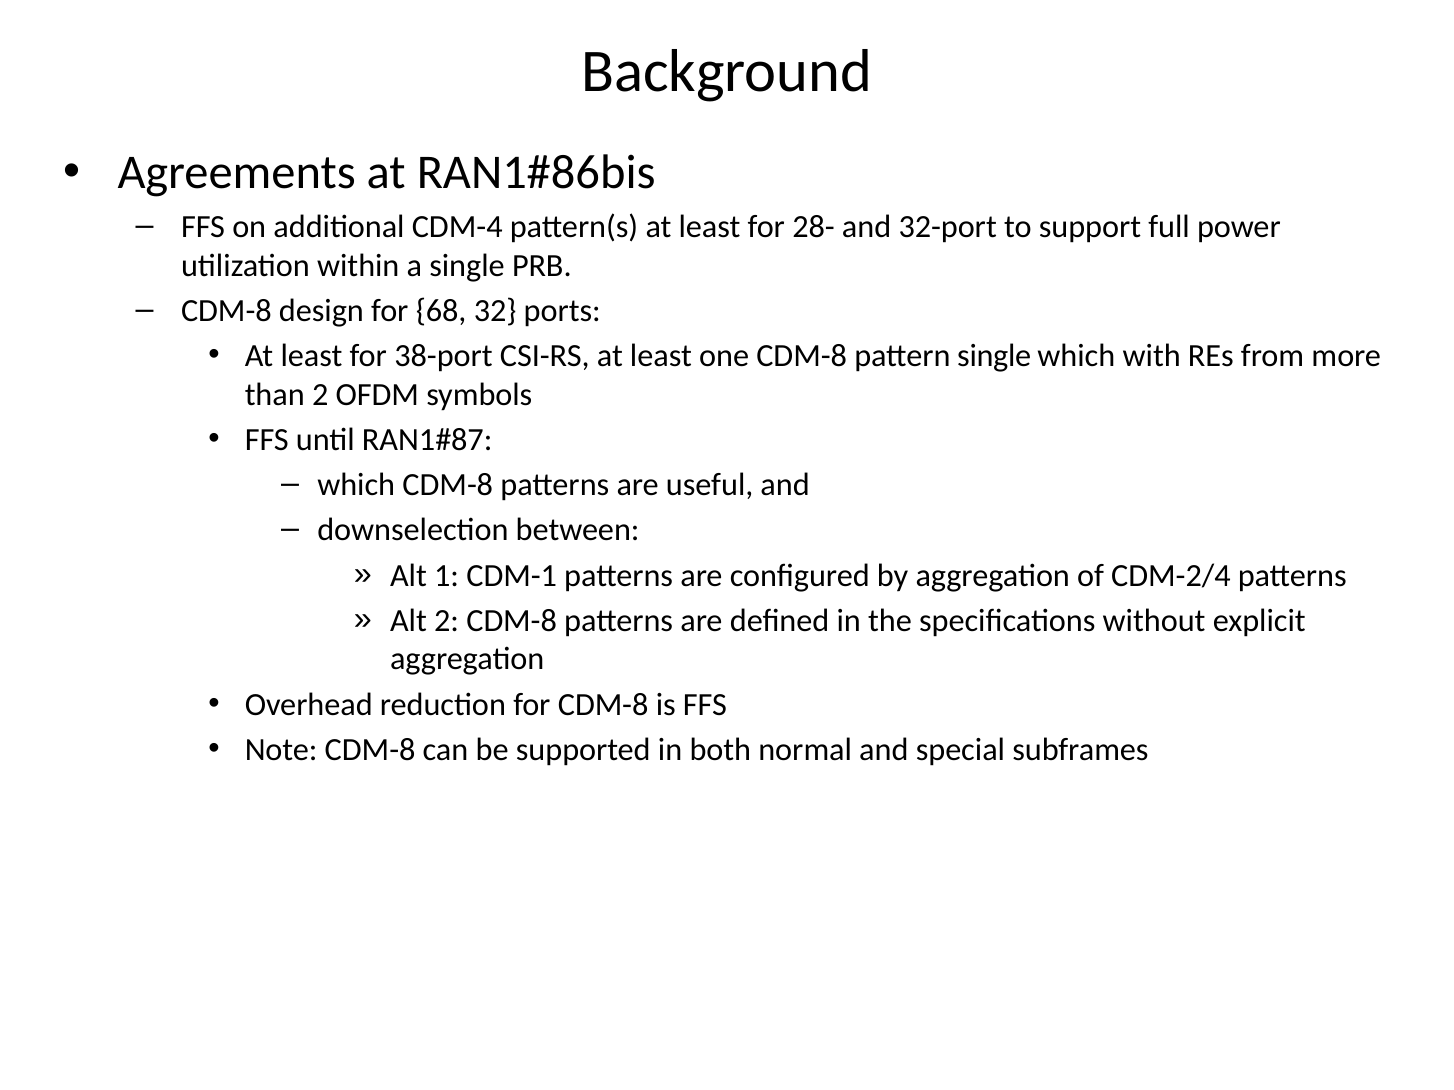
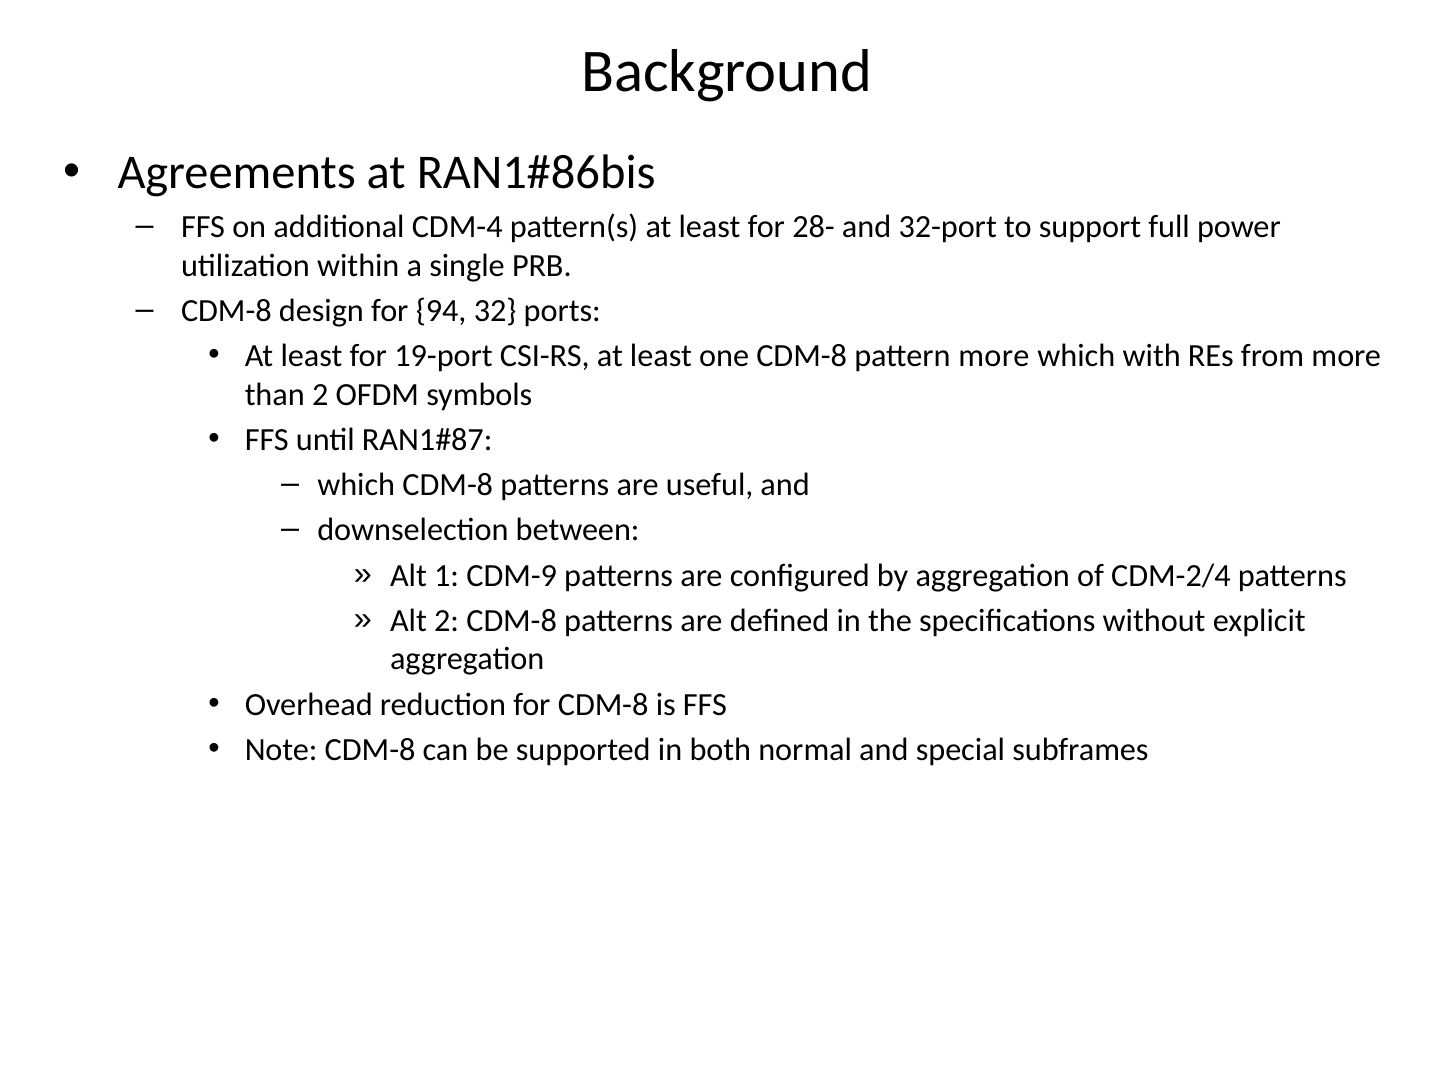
68: 68 -> 94 (441, 311)
38-port: 38-port -> 19-port (443, 356)
pattern single: single -> more (994, 356)
CDM-1: CDM-1 -> CDM-9 (512, 576)
